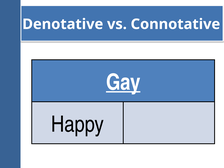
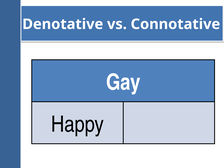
Gay underline: present -> none (123, 82)
